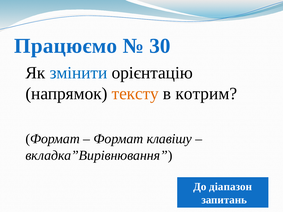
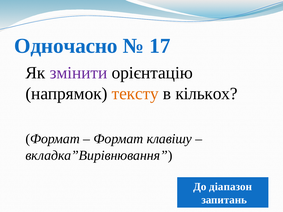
Працюємо: Працюємо -> Одночасно (66, 46)
30: 30 -> 17 (160, 46)
змінити colour: blue -> purple (78, 73)
котрим: котрим -> кількох (206, 94)
